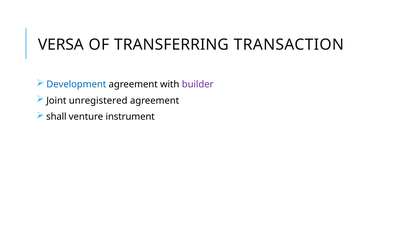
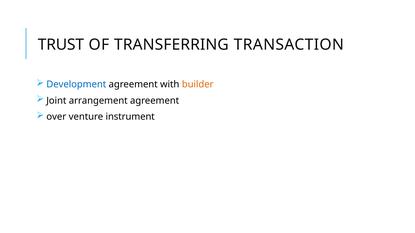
VERSA: VERSA -> TRUST (61, 45)
builder colour: purple -> orange (198, 84)
unregistered: unregistered -> arrangement (98, 101)
shall: shall -> over (56, 117)
